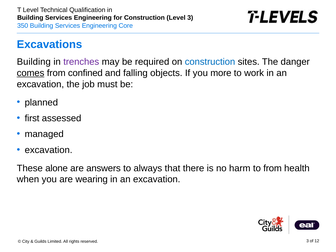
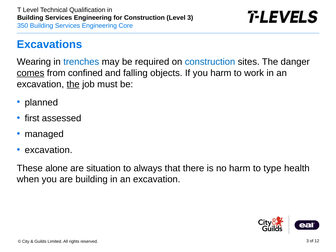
Building: Building -> Wearing (34, 62)
trenches colour: purple -> blue (81, 62)
you more: more -> harm (221, 73)
the underline: none -> present (73, 84)
answers: answers -> situation (104, 168)
to from: from -> type (272, 168)
are wearing: wearing -> building (92, 179)
